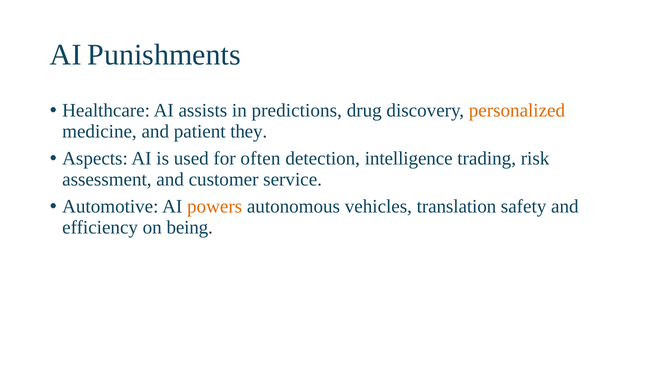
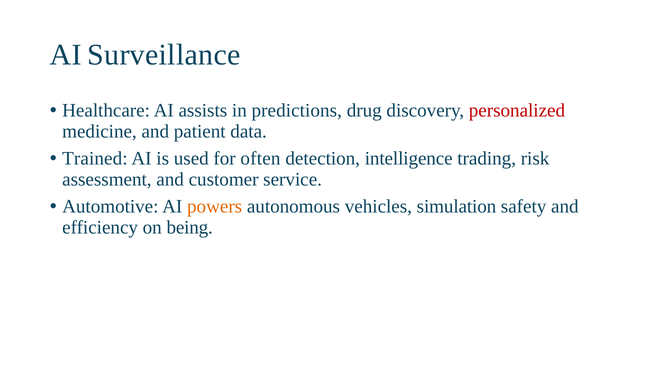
Punishments: Punishments -> Surveillance (164, 55)
personalized colour: orange -> red (517, 111)
they: they -> data (249, 131)
Aspects: Aspects -> Trained (95, 159)
translation: translation -> simulation (457, 207)
